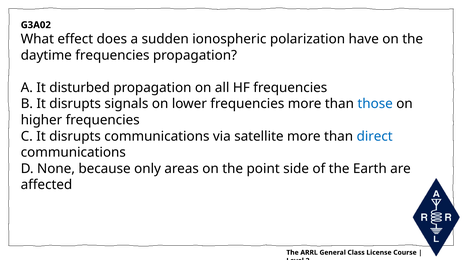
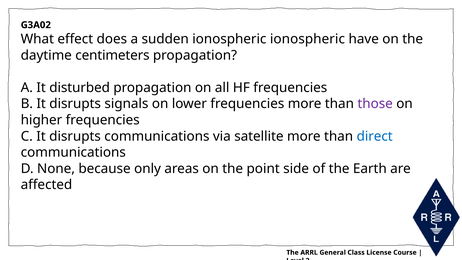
ionospheric polarization: polarization -> ionospheric (307, 39)
daytime frequencies: frequencies -> centimeters (112, 55)
those colour: blue -> purple (375, 104)
